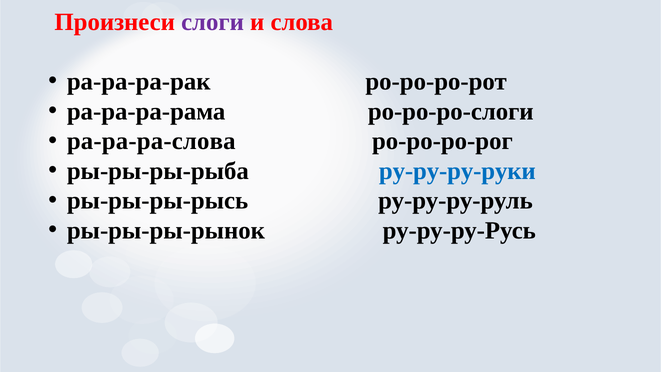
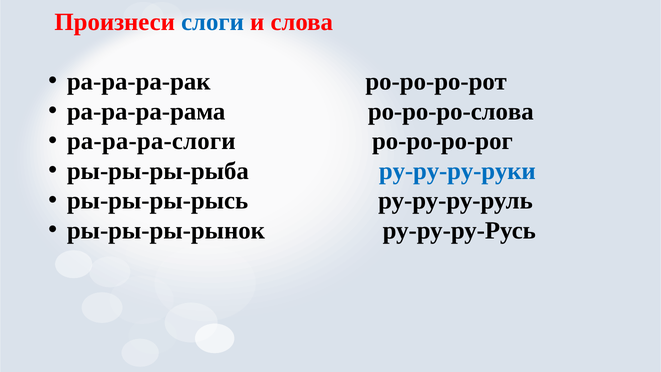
слоги colour: purple -> blue (213, 22)
ро-ро-ро-слоги: ро-ро-ро-слоги -> ро-ро-ро-слова (451, 111)
ра-ра-ра-слова: ра-ра-ра-слова -> ра-ра-ра-слоги (151, 141)
